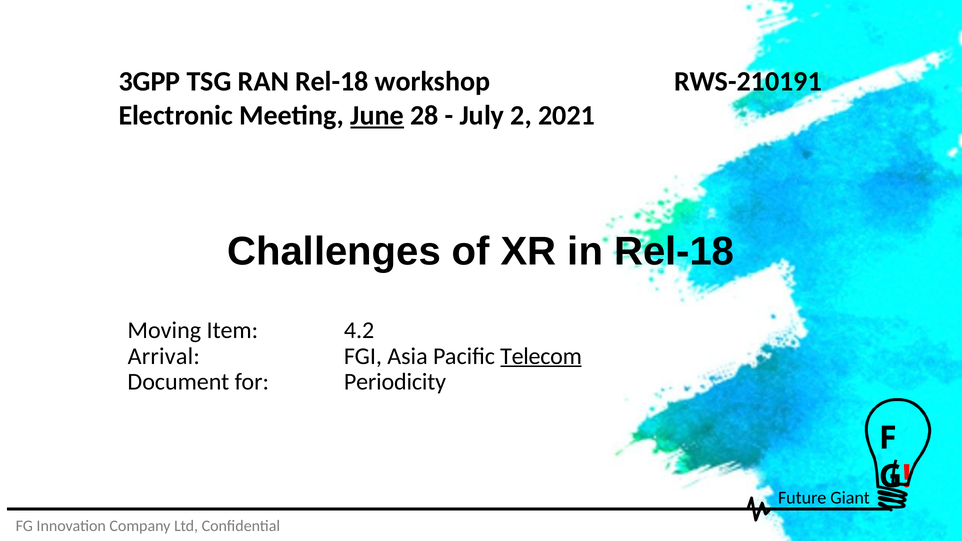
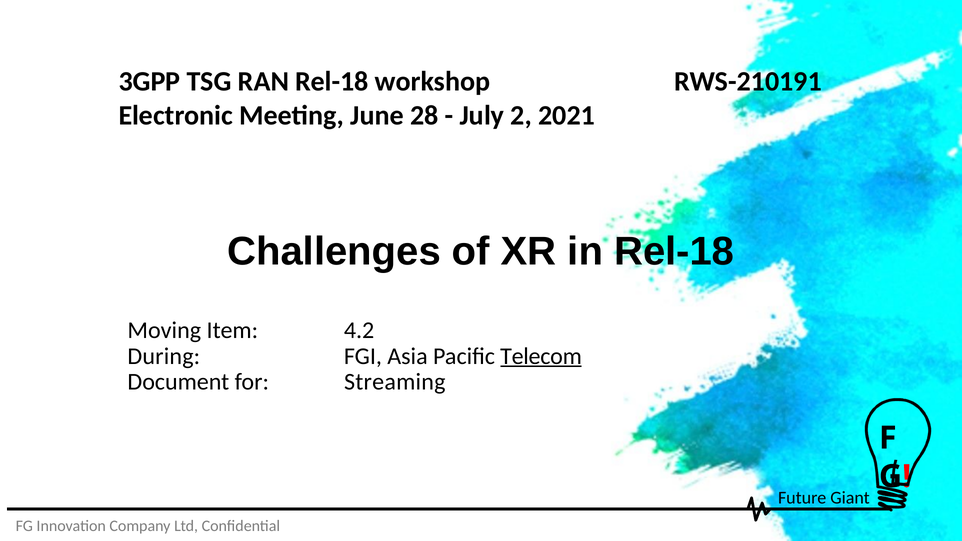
June underline: present -> none (377, 115)
Arrival: Arrival -> During (164, 356)
Periodicity: Periodicity -> Streaming (395, 382)
